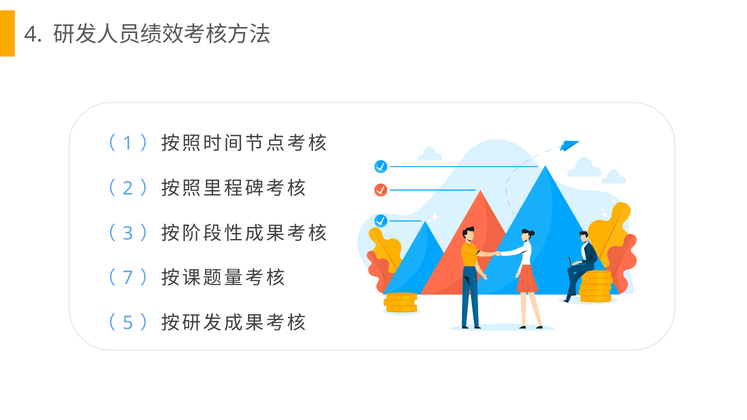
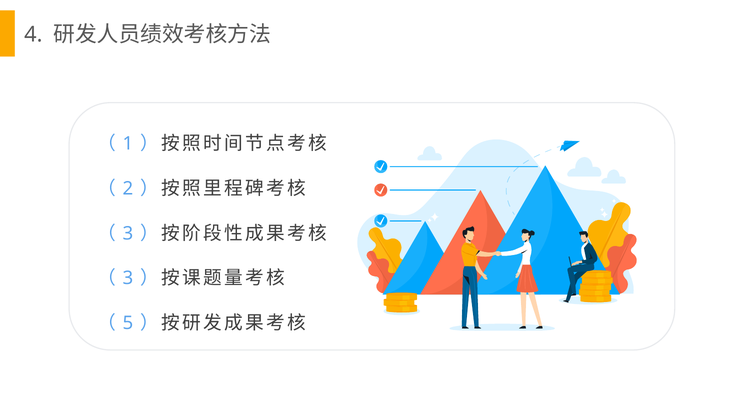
7: 7 -> 3 (128, 278)
